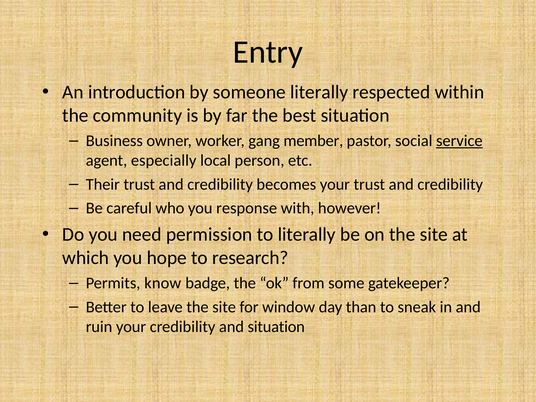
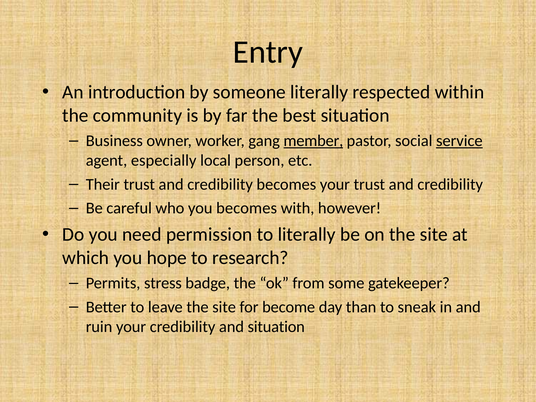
member underline: none -> present (313, 141)
you response: response -> becomes (247, 208)
know: know -> stress (163, 283)
window: window -> become (289, 307)
